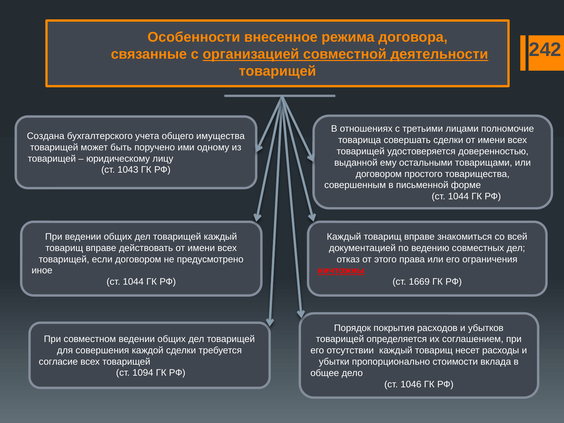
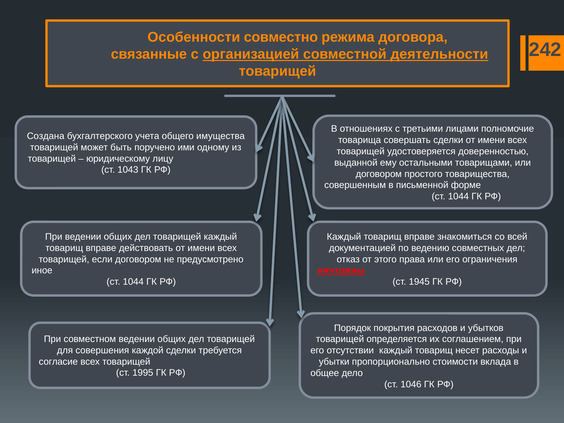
внесенное: внесенное -> совместно (281, 37)
1669: 1669 -> 1945 (419, 282)
1094: 1094 -> 1995 (143, 373)
